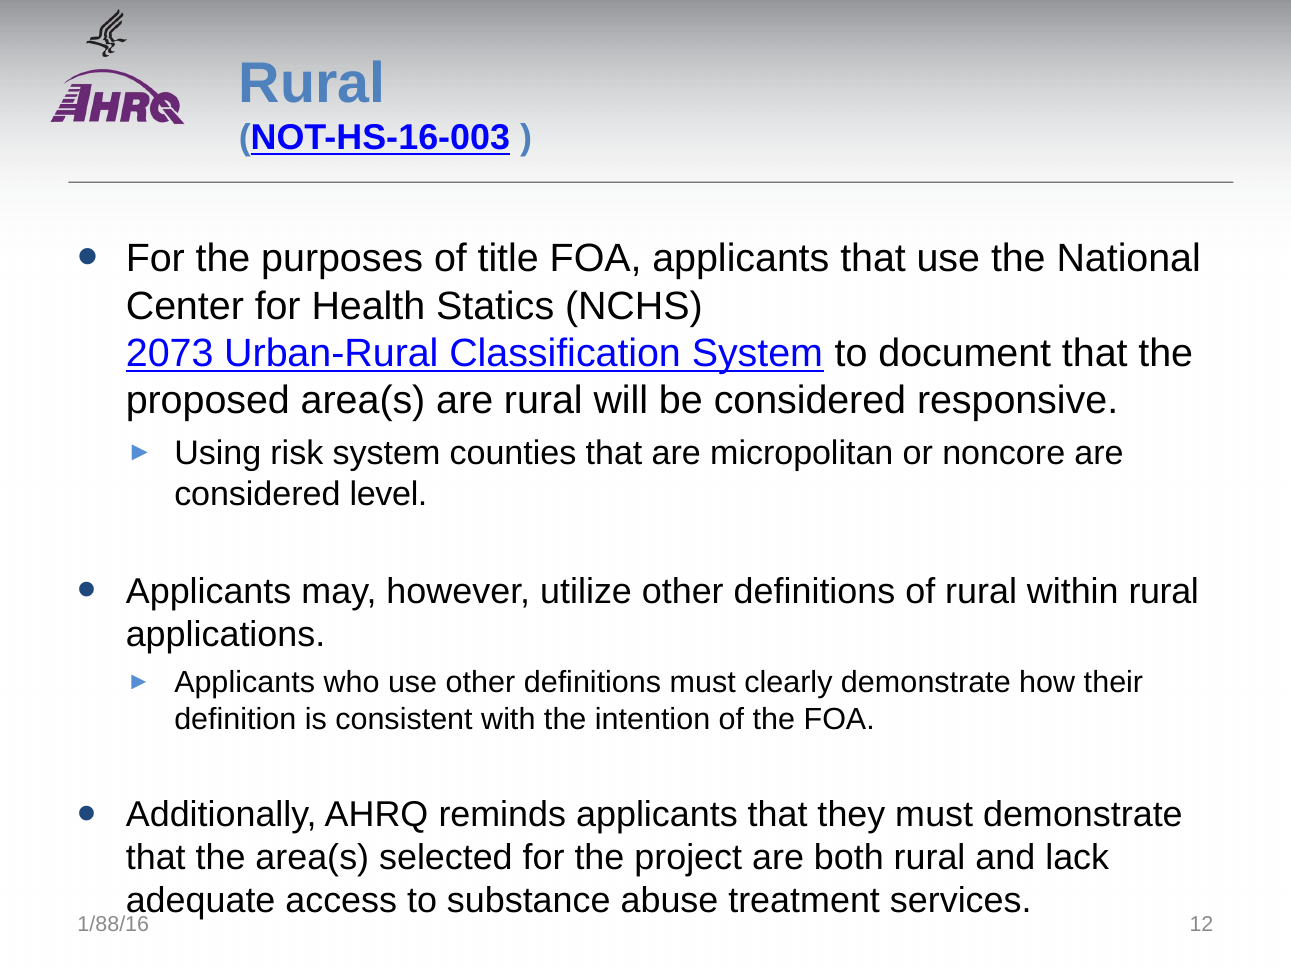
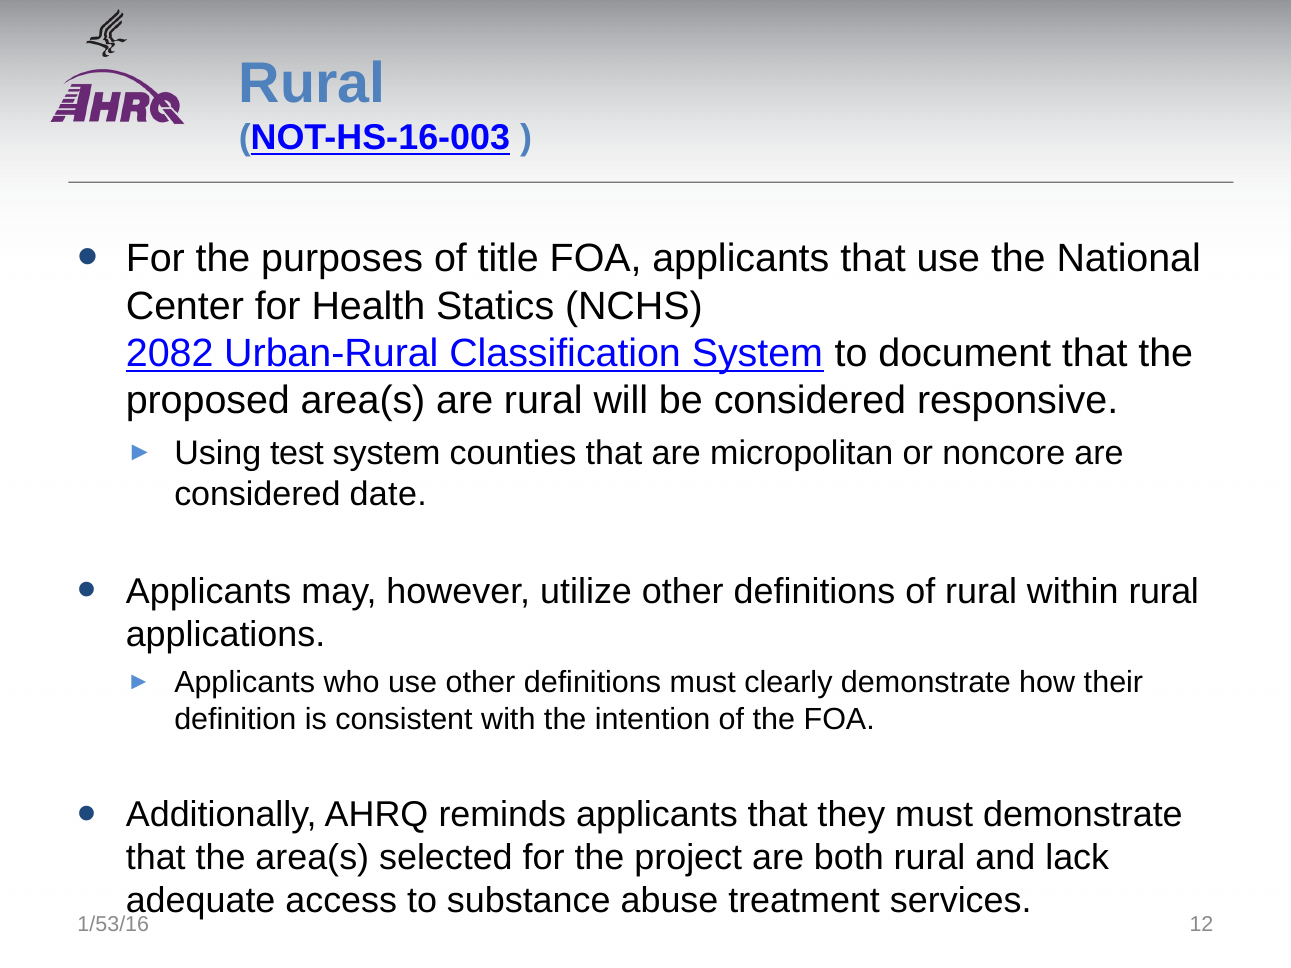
2073: 2073 -> 2082 (170, 353)
risk: risk -> test (297, 454)
level: level -> date (388, 495)
1/88/16: 1/88/16 -> 1/53/16 (113, 925)
